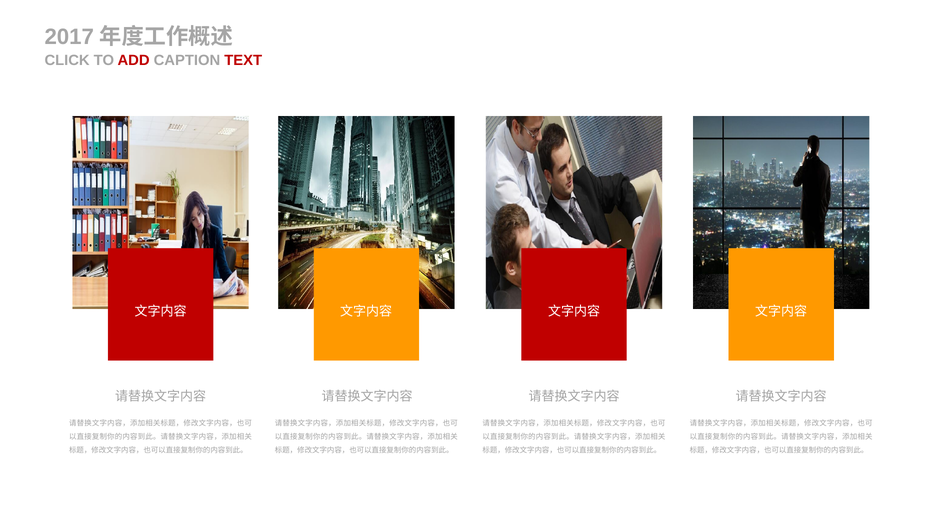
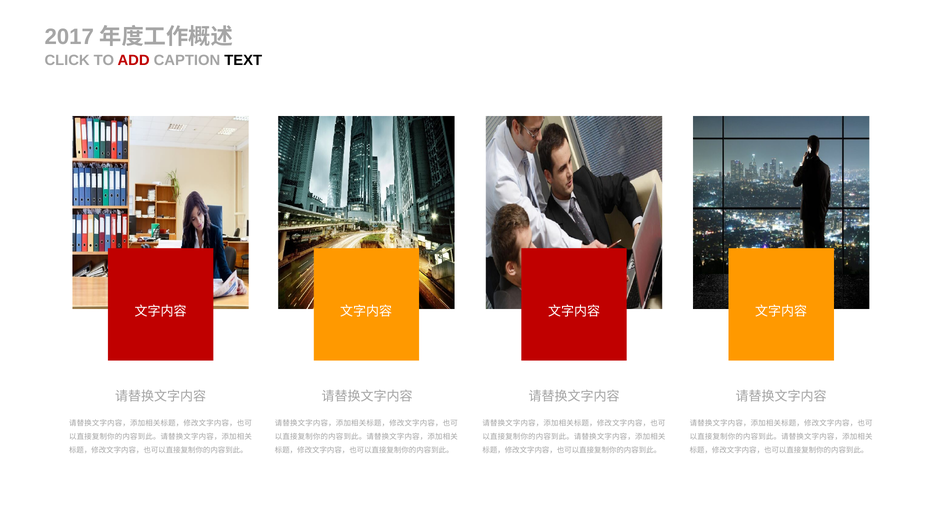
TEXT colour: red -> black (243, 60)
